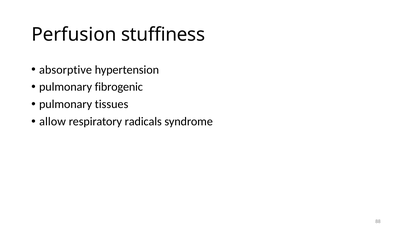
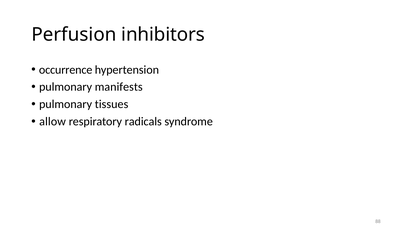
stuffiness: stuffiness -> inhibitors (163, 35)
absorptive: absorptive -> occurrence (66, 70)
fibrogenic: fibrogenic -> manifests (119, 87)
